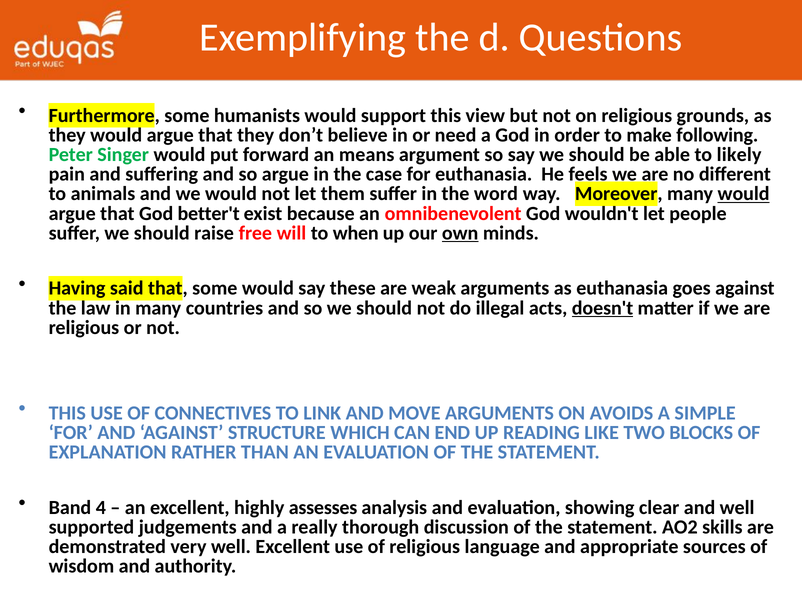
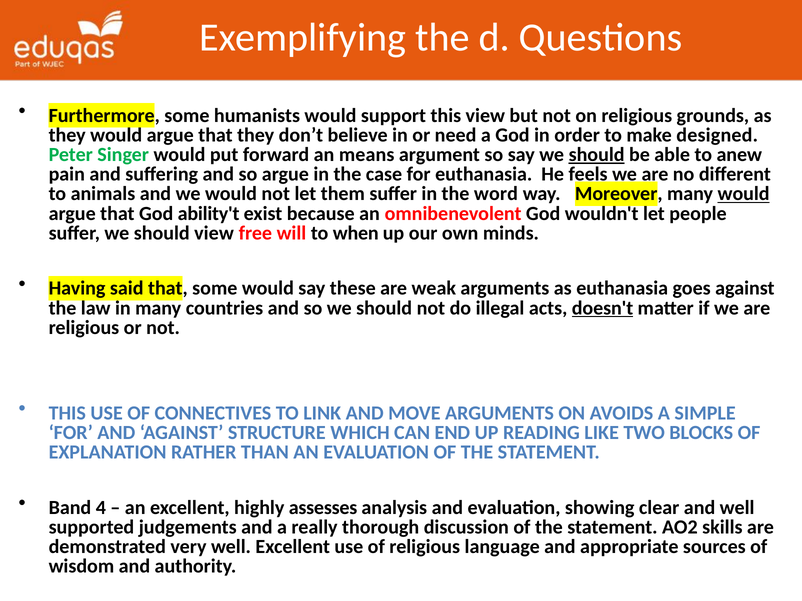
following: following -> designed (717, 135)
should underline: none -> present (597, 155)
likely: likely -> anew (739, 155)
better't: better't -> ability't (209, 214)
should raise: raise -> view (214, 233)
own underline: present -> none (460, 233)
